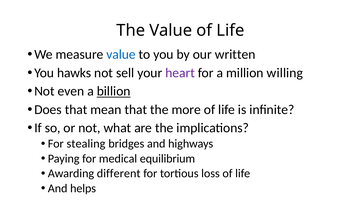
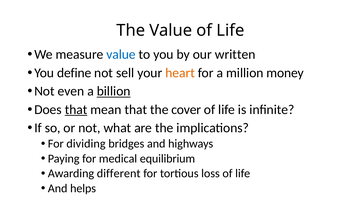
hawks: hawks -> define (74, 73)
heart colour: purple -> orange (180, 73)
willing: willing -> money (285, 73)
that underline: none -> present (76, 110)
more: more -> cover (186, 110)
stealing: stealing -> dividing (86, 144)
